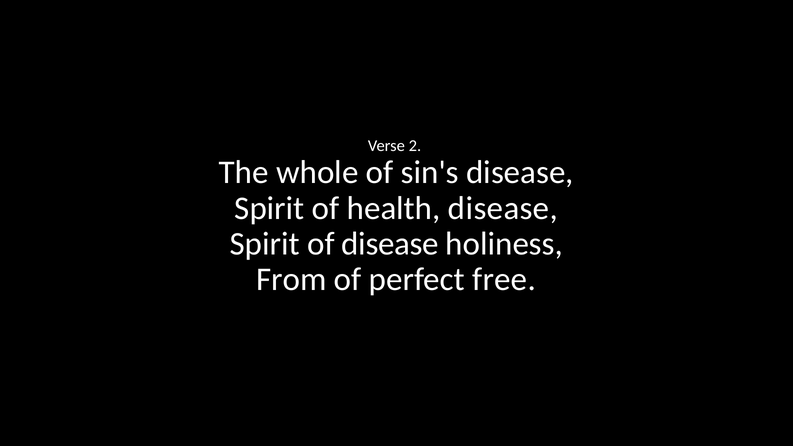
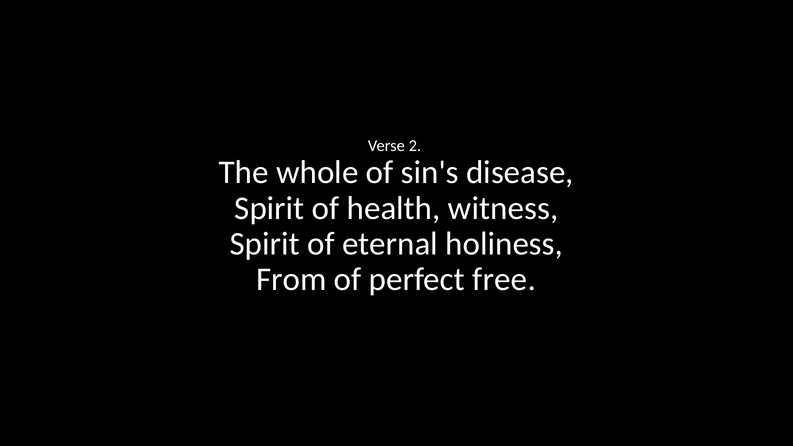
health disease: disease -> witness (503, 208)
of disease: disease -> eternal (390, 244)
